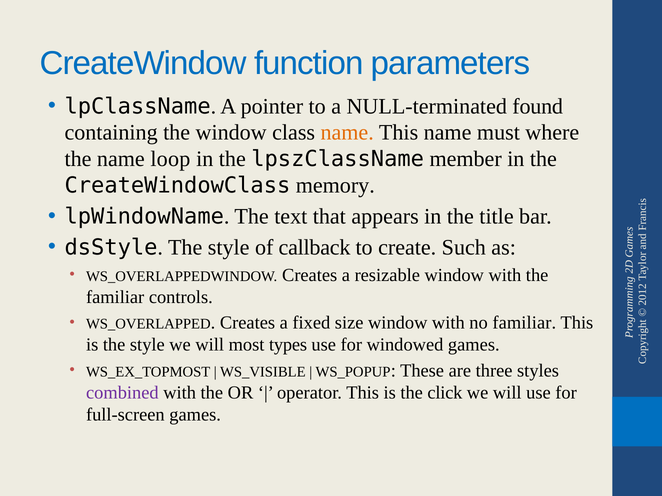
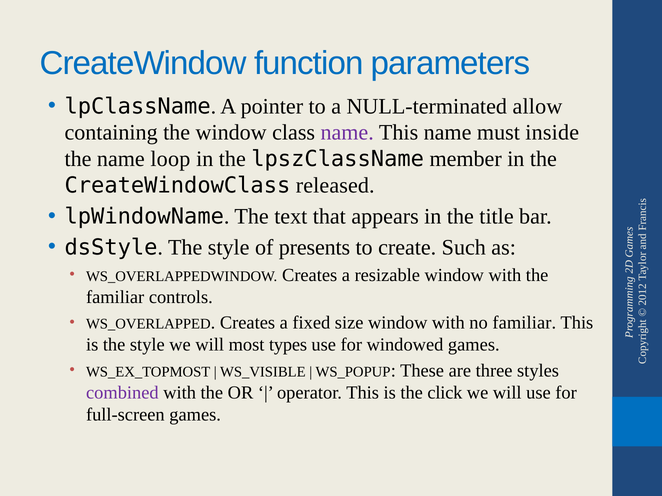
found: found -> allow (537, 106)
name colour: orange -> purple (347, 133)
where: where -> inside (552, 133)
memory: memory -> released (335, 186)
callback: callback -> presents (314, 248)
